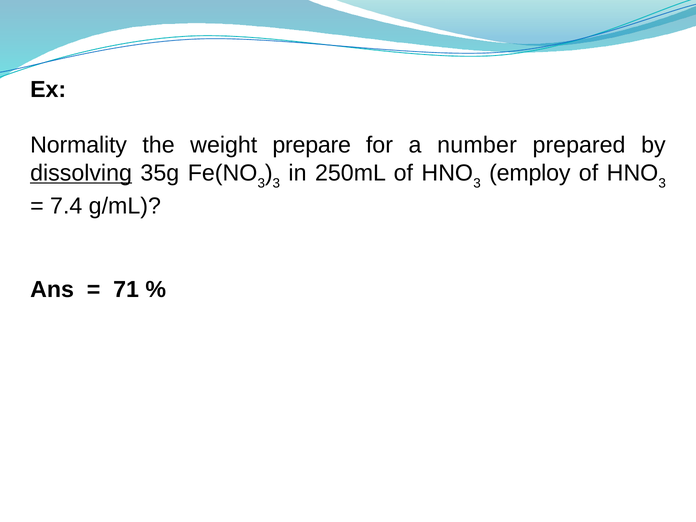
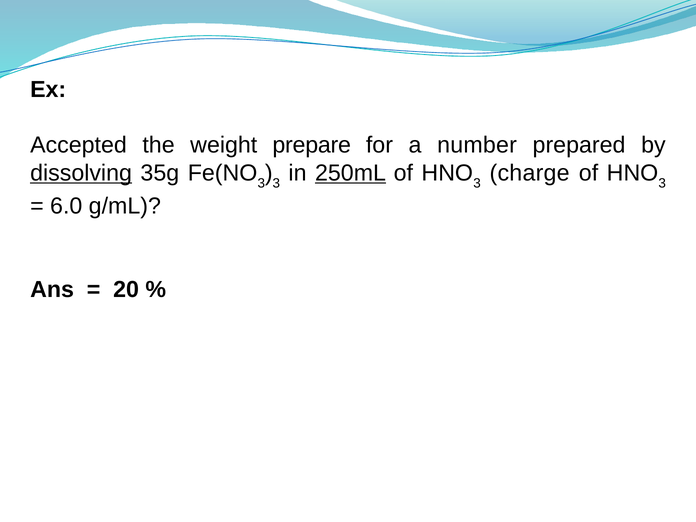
Normality: Normality -> Accepted (78, 145)
250mL underline: none -> present (351, 173)
employ: employ -> charge (530, 173)
7.4: 7.4 -> 6.0 (66, 206)
71: 71 -> 20 (126, 289)
